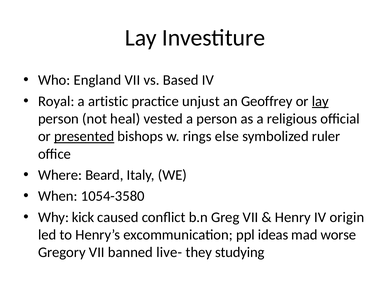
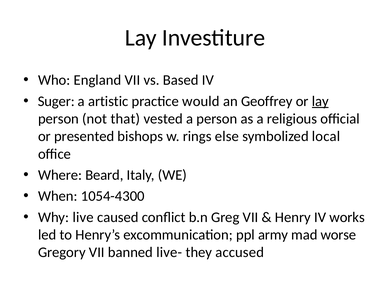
Royal: Royal -> Suger (56, 101)
unjust: unjust -> would (201, 101)
heal: heal -> that (125, 119)
presented underline: present -> none (84, 136)
ruler: ruler -> local (326, 136)
1054-3580: 1054-3580 -> 1054-4300 (113, 196)
kick: kick -> live (83, 217)
origin: origin -> works (347, 217)
ideas: ideas -> army (273, 234)
studying: studying -> accused (240, 252)
